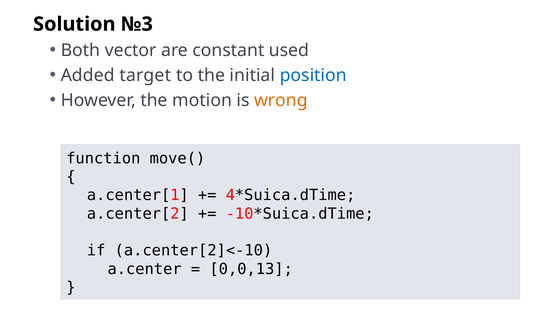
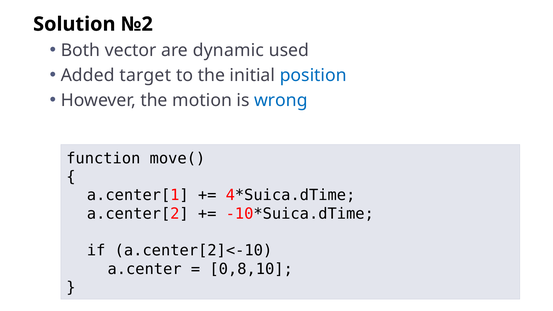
№3: №3 -> №2 (137, 24)
constant: constant -> dynamic (228, 50)
wrong colour: orange -> blue (281, 100)
0,0,13: 0,0,13 -> 0,8,10 (251, 269)
